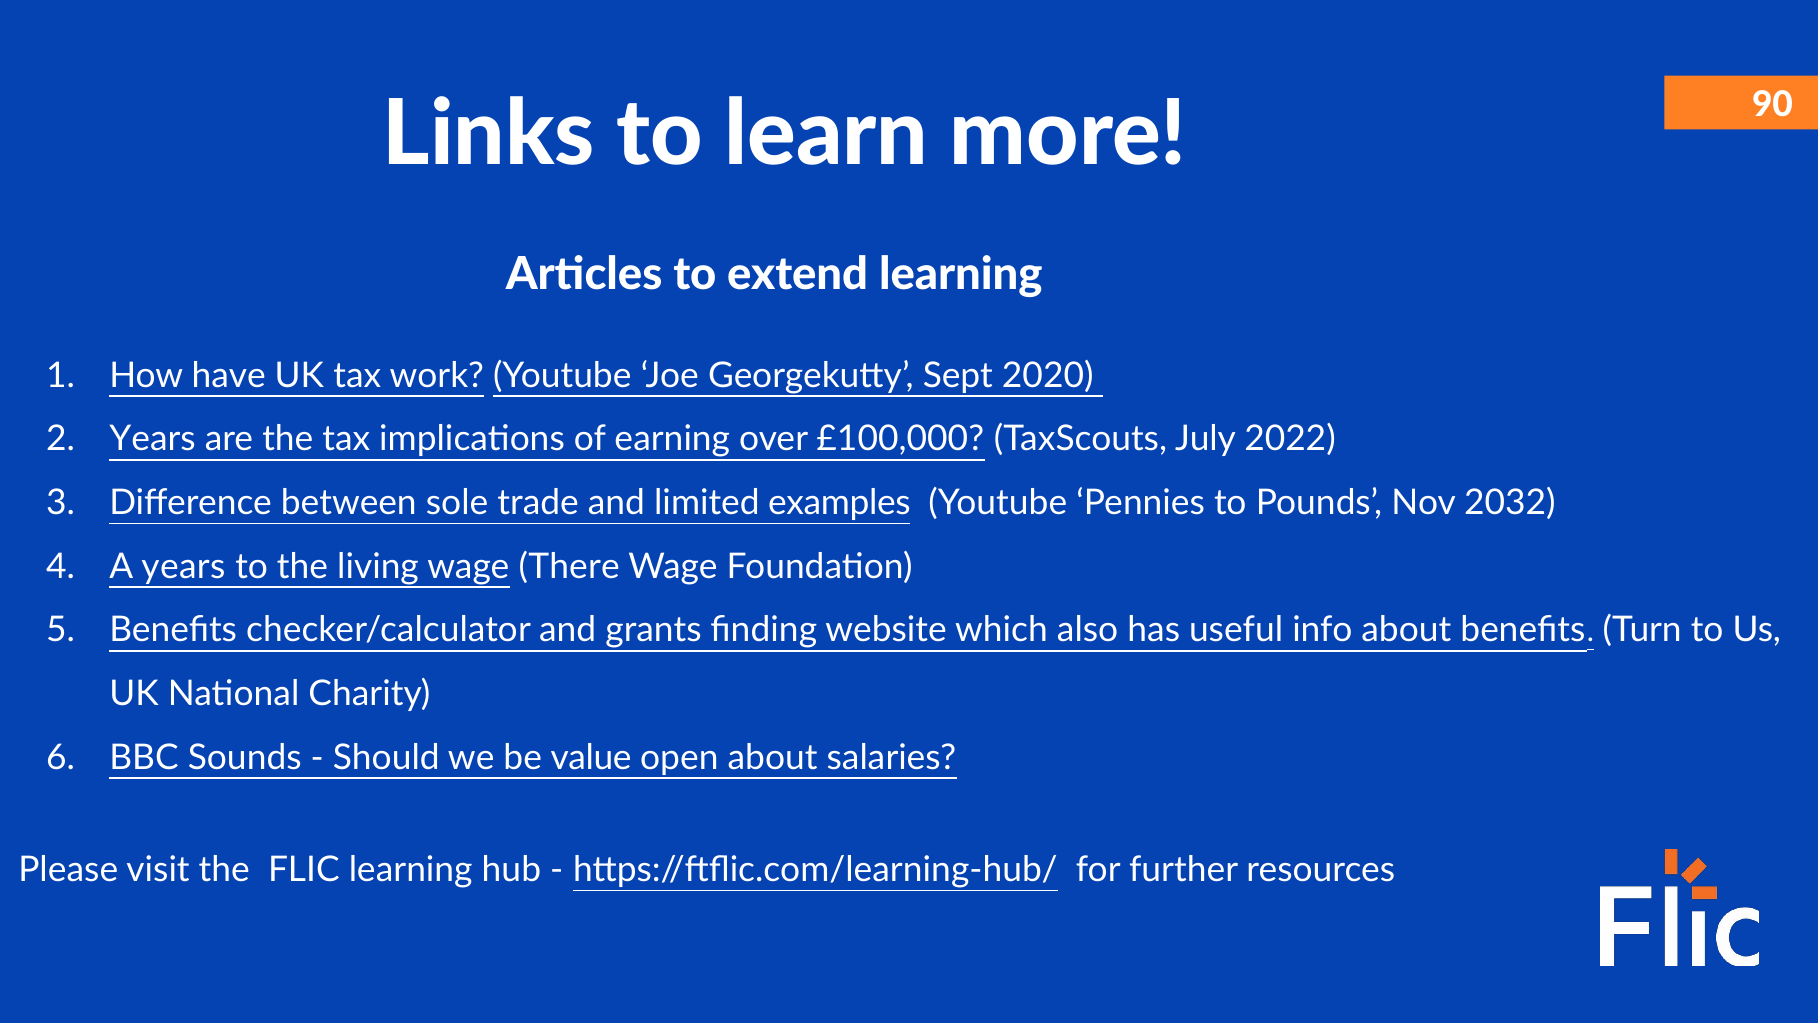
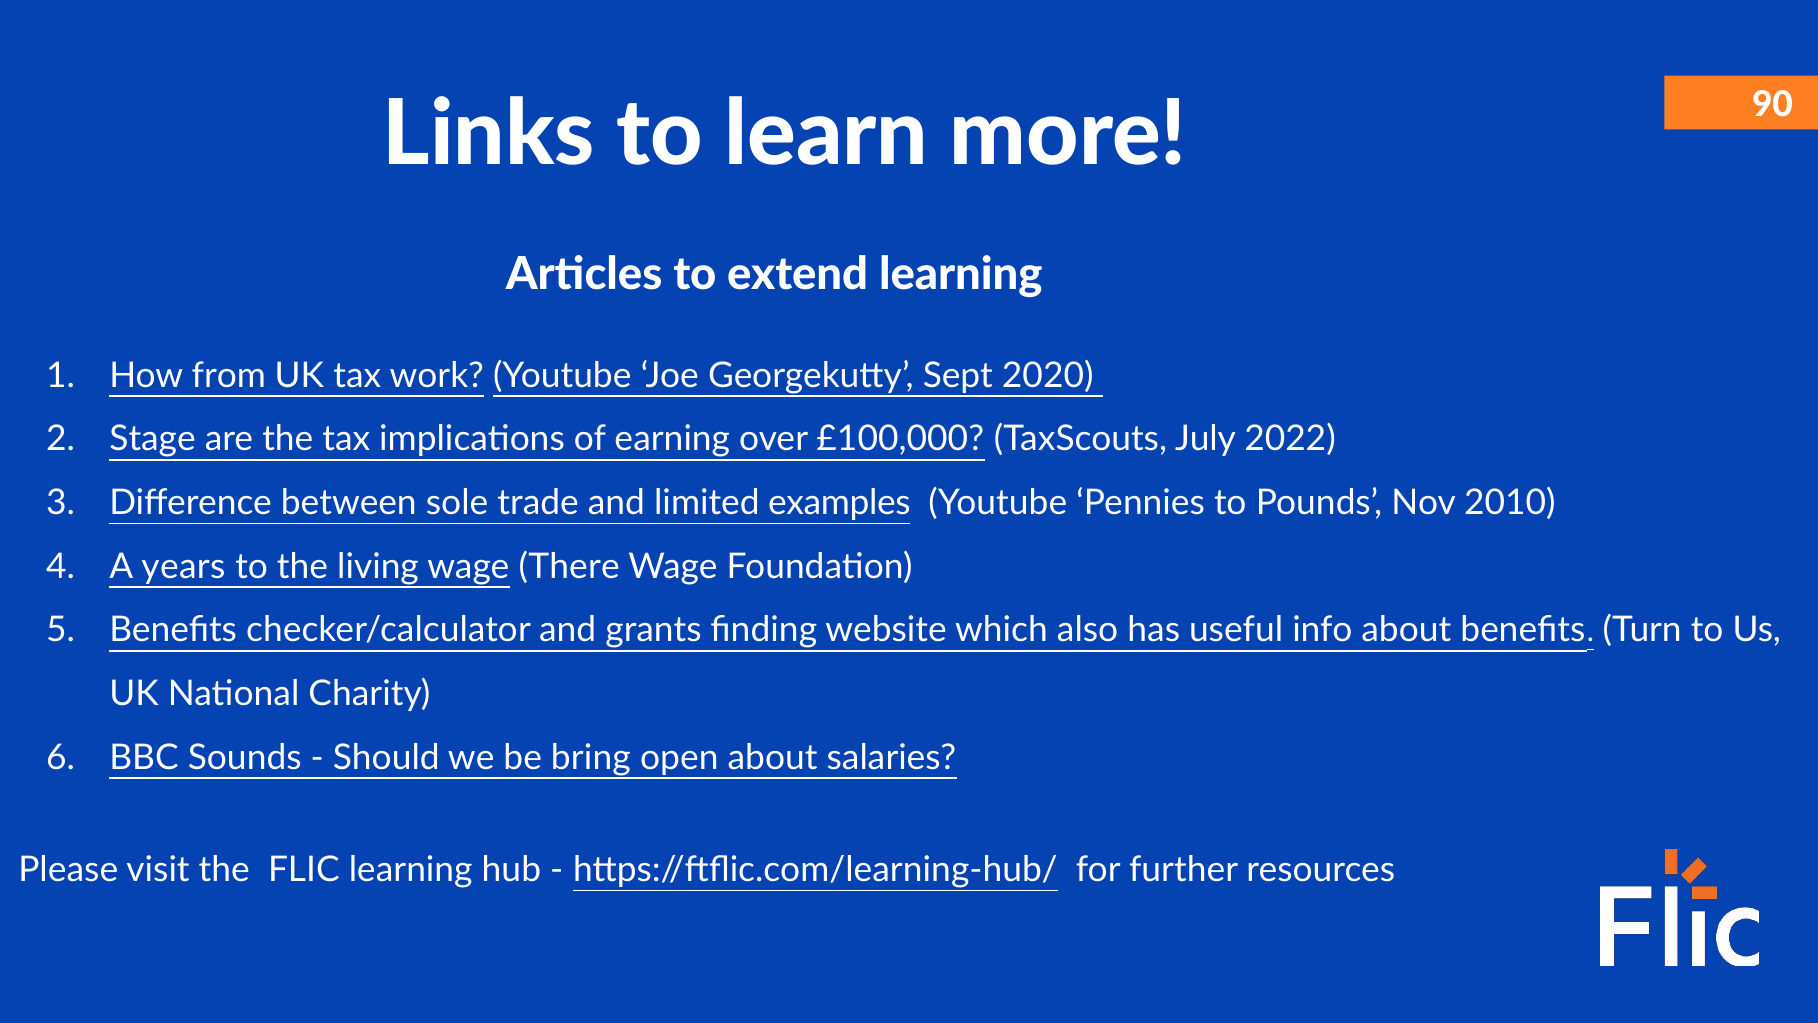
have: have -> from (229, 375)
Years: Years -> Stage (153, 439)
2032: 2032 -> 2010 (1510, 503)
value: value -> bring (591, 757)
